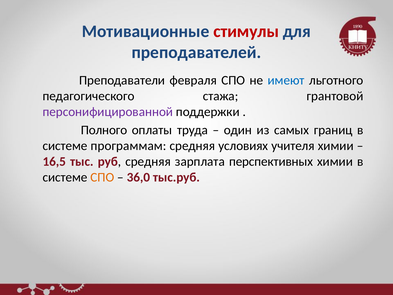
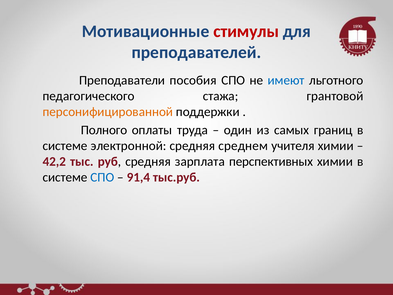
февраля: февраля -> пособия (193, 80)
персонифицированной colour: purple -> orange (108, 112)
программам: программам -> электронной (129, 146)
условиях: условиях -> среднем (243, 146)
16,5: 16,5 -> 42,2 (54, 161)
СПО colour: orange -> blue (102, 177)
36,0: 36,0 -> 91,4 (138, 177)
